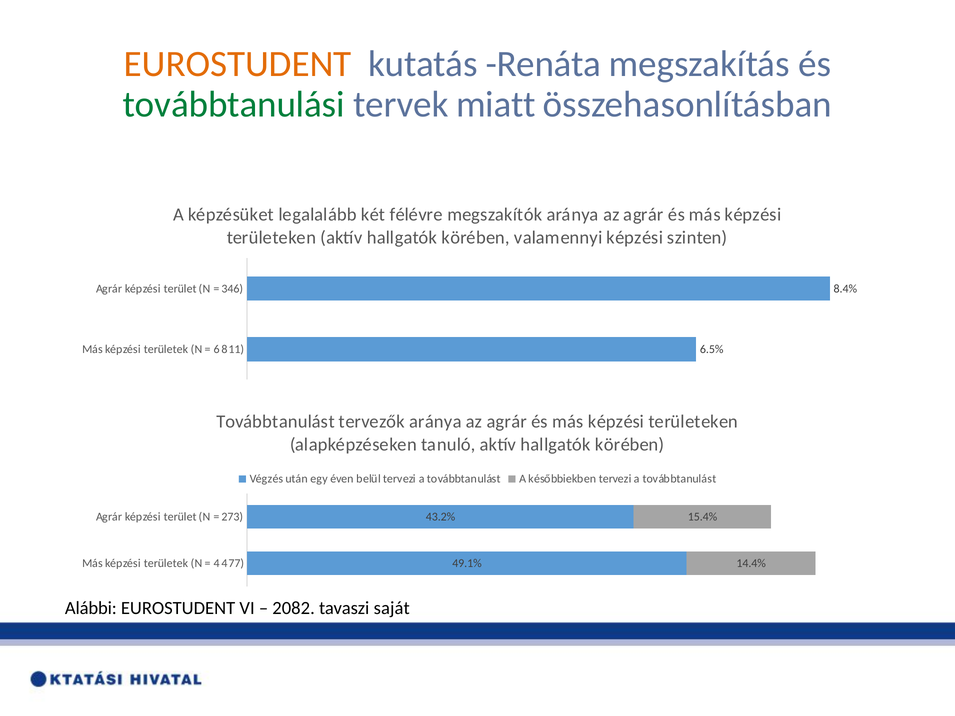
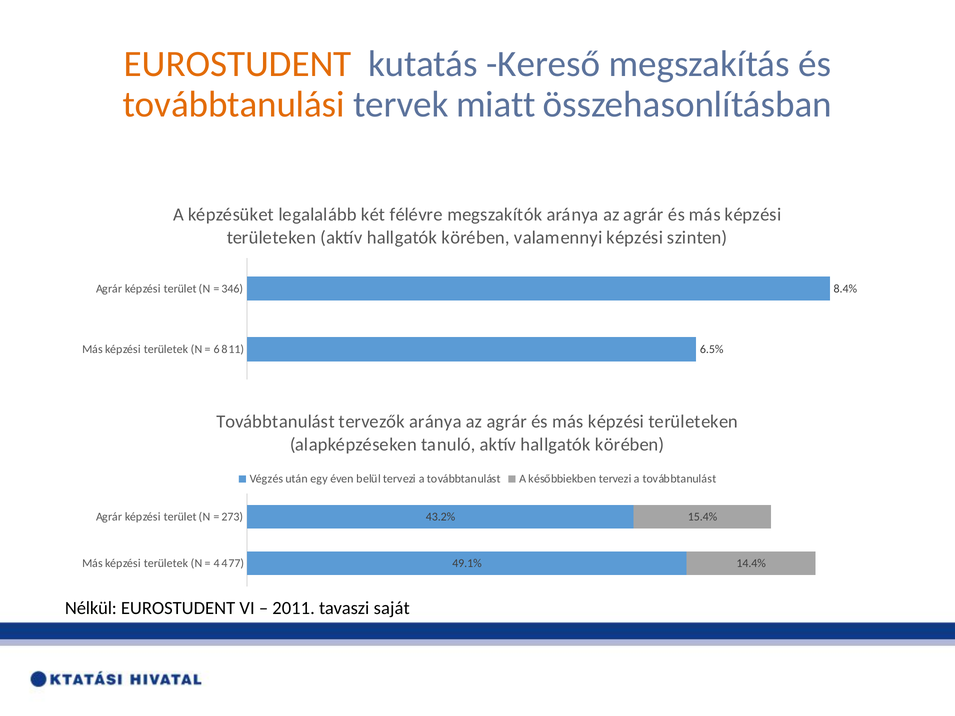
Renáta: Renáta -> Kereső (543, 64)
továbbtanulási colour: green -> orange (234, 104)
Alábbi: Alábbi -> Nélkül (91, 608)
2082: 2082 -> 2011 (294, 608)
